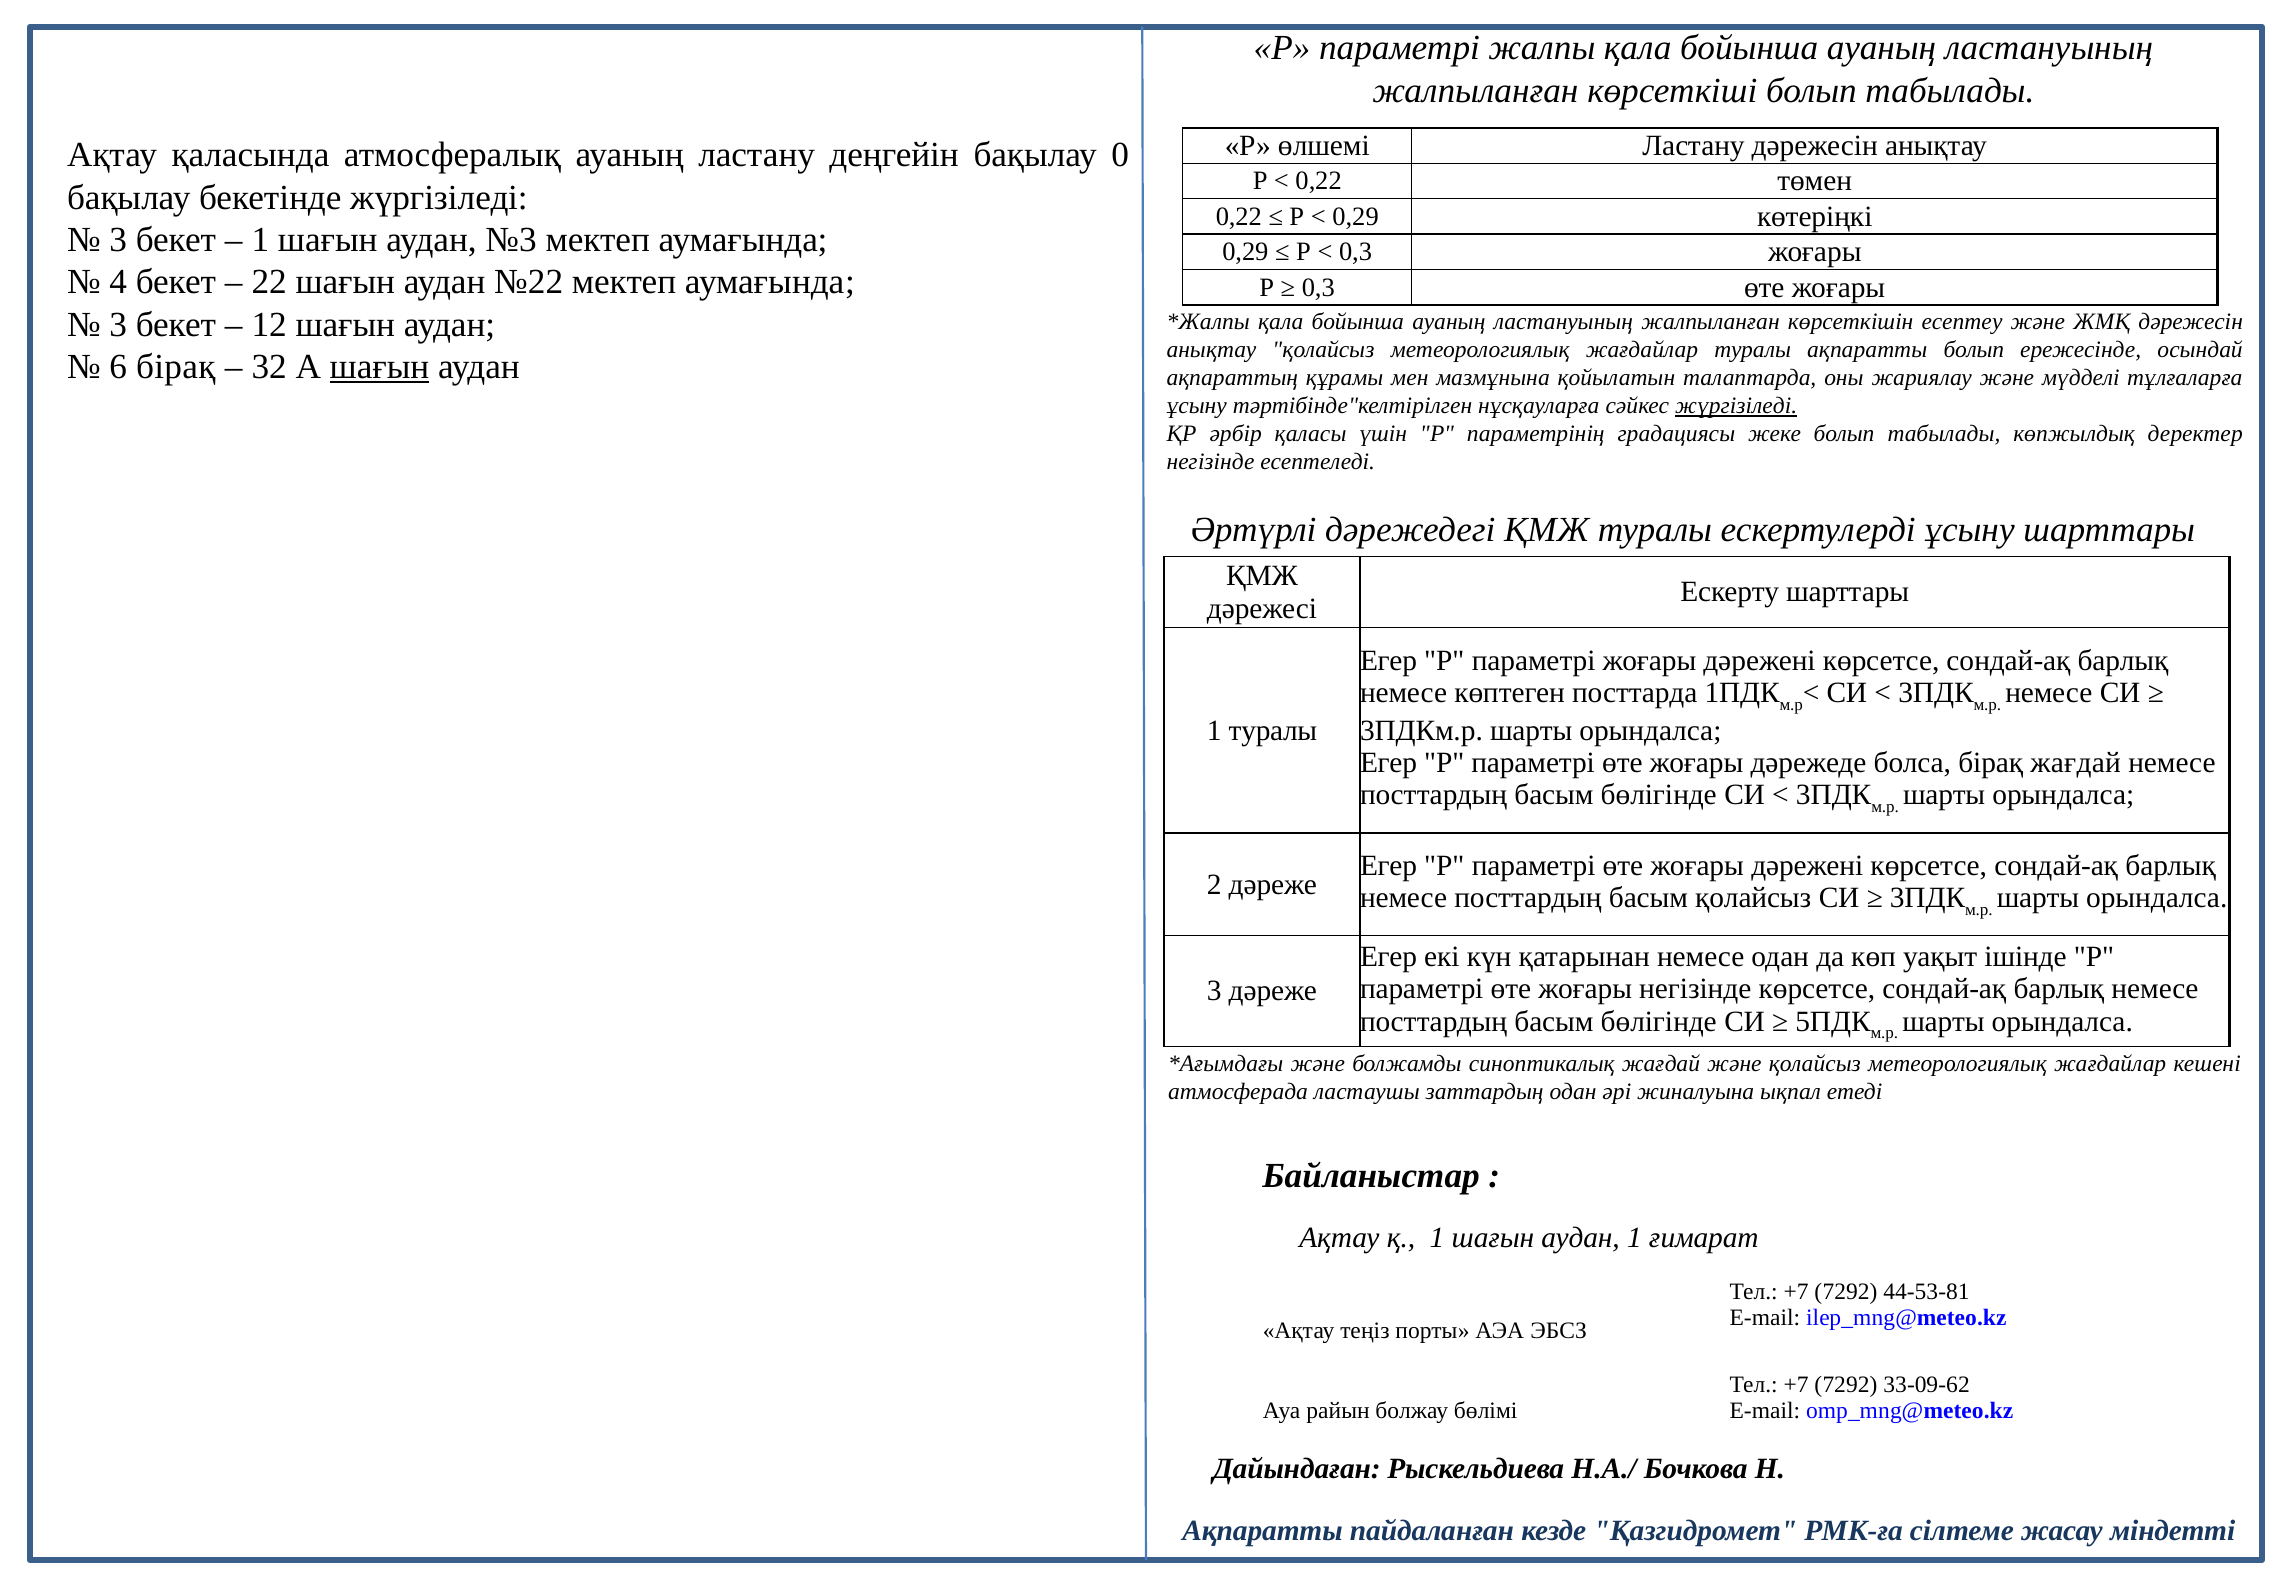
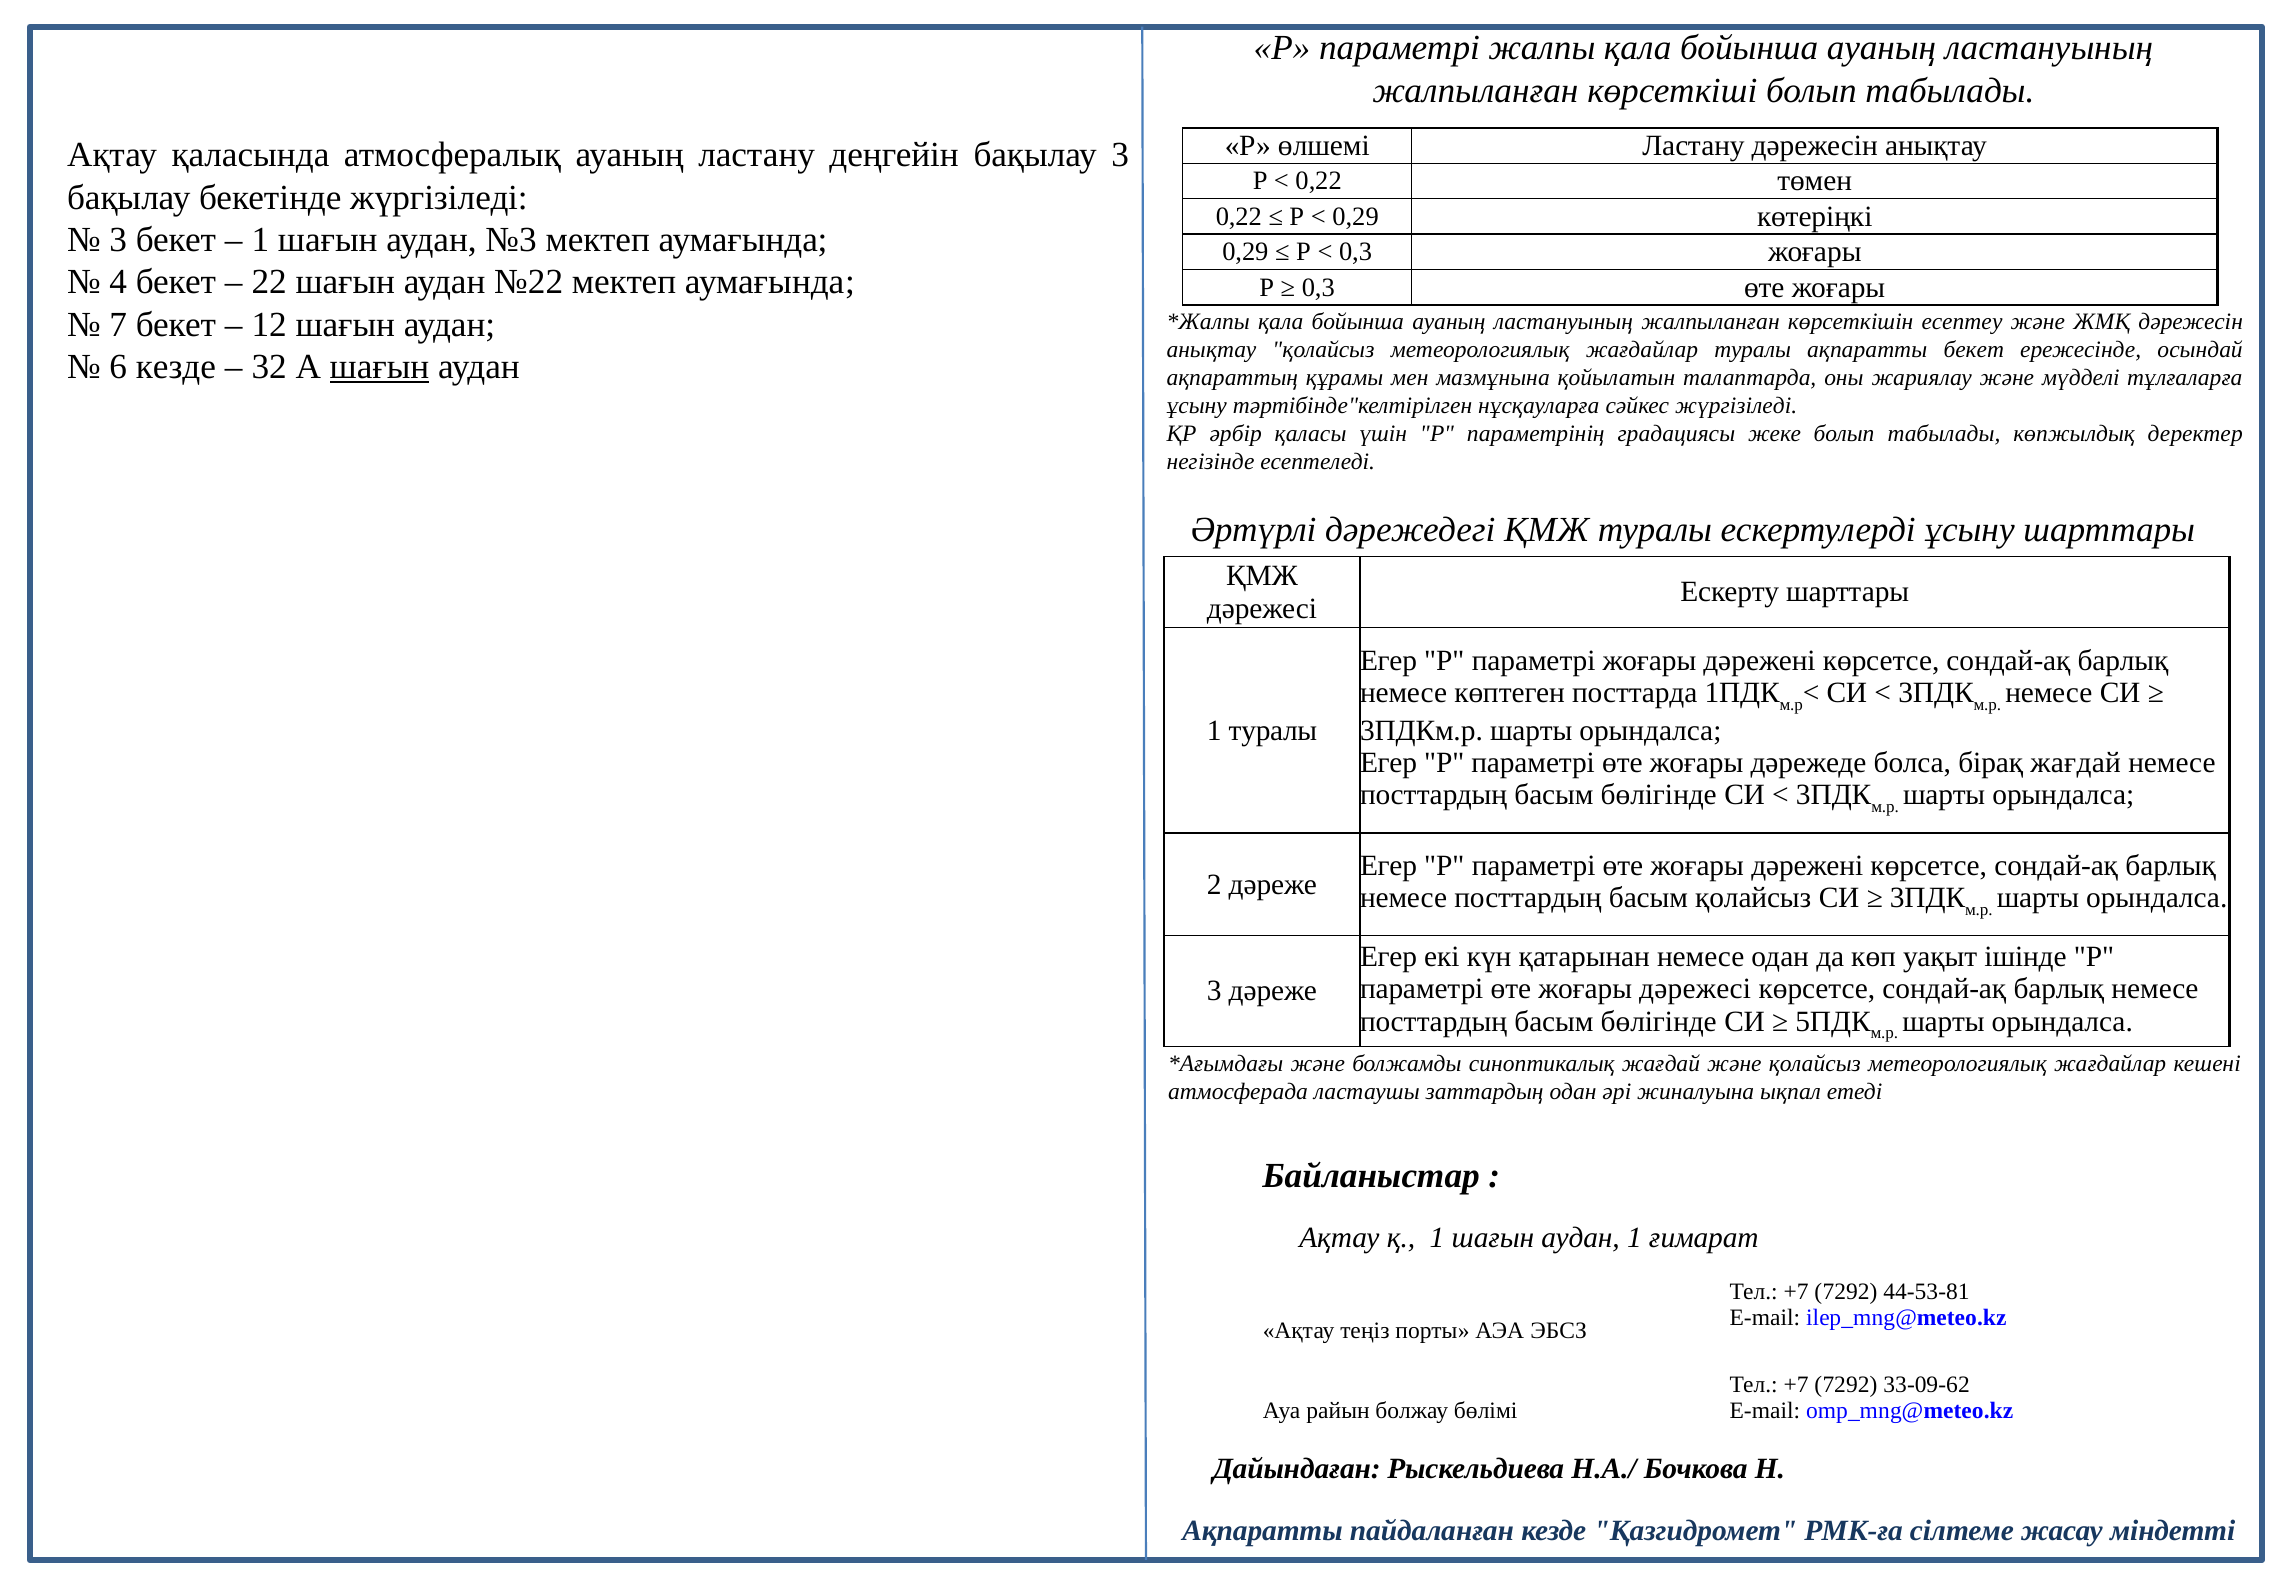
бақылау 0: 0 -> 3 (1120, 155)
3: 3 -> 7 (118, 324)
ақпаратты болып: болып -> бекет (1974, 349)
6 бірақ: бірақ -> кезде (176, 367)
жүргізіледі underline: present -> none (1736, 406)
жоғары негізінде: негізінде -> дәрежесі (1695, 989)
